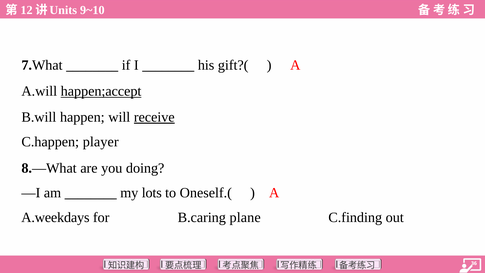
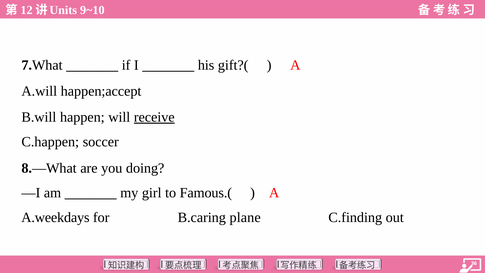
happen;accept underline: present -> none (101, 91)
player: player -> soccer (101, 142)
lots: lots -> girl (152, 193)
Oneself.(: Oneself.( -> Famous.( (206, 193)
